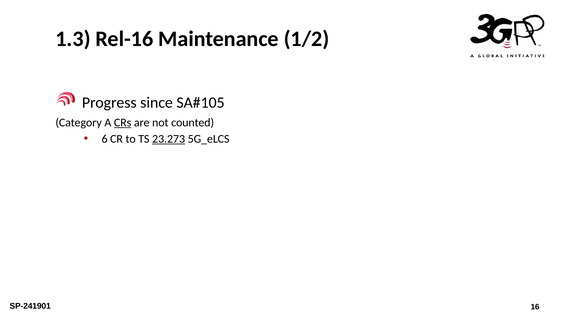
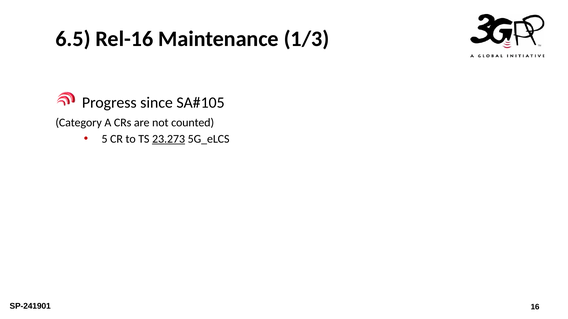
1.3: 1.3 -> 6.5 (73, 39)
1/2: 1/2 -> 1/3 (306, 39)
CRs underline: present -> none (123, 123)
6: 6 -> 5 (105, 139)
